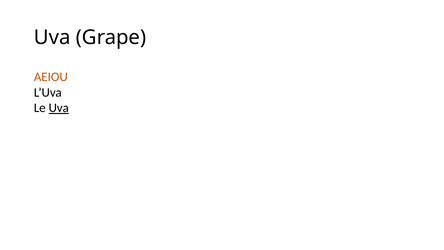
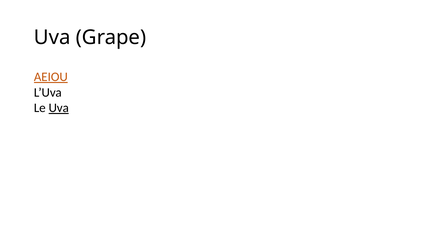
AEIOU underline: none -> present (51, 77)
